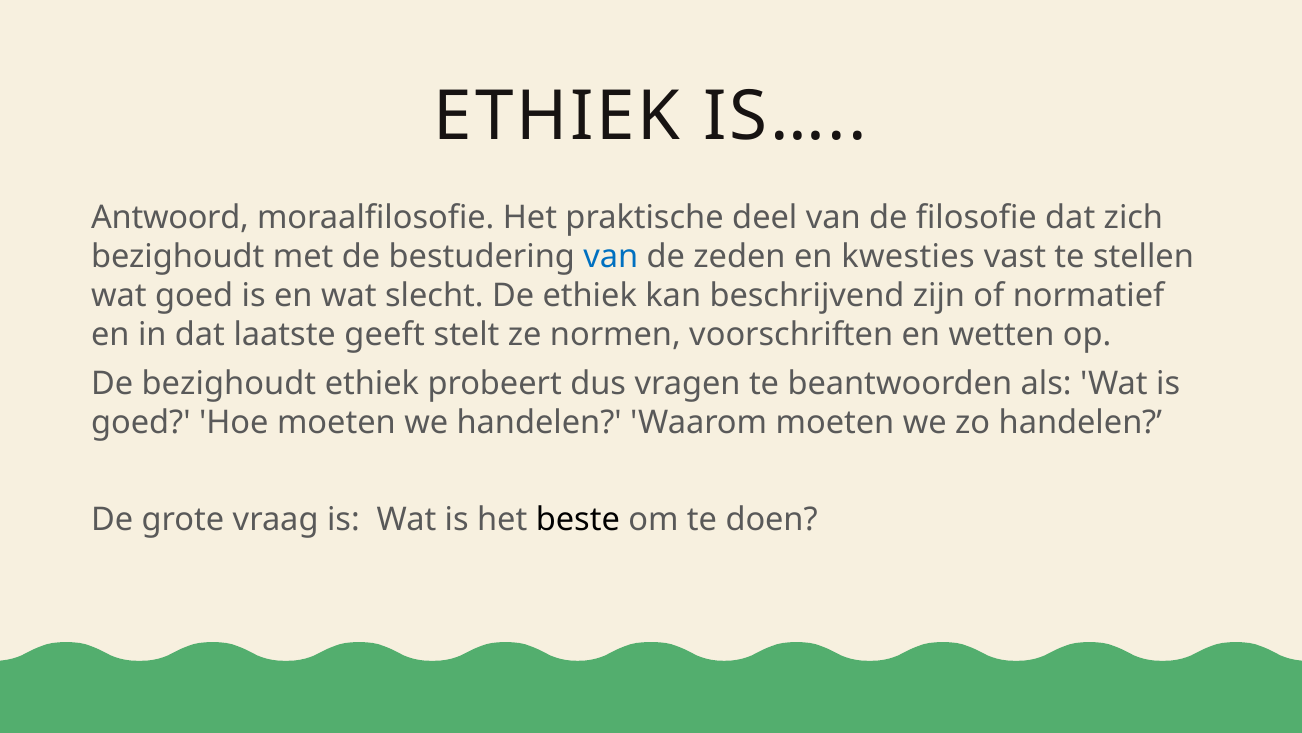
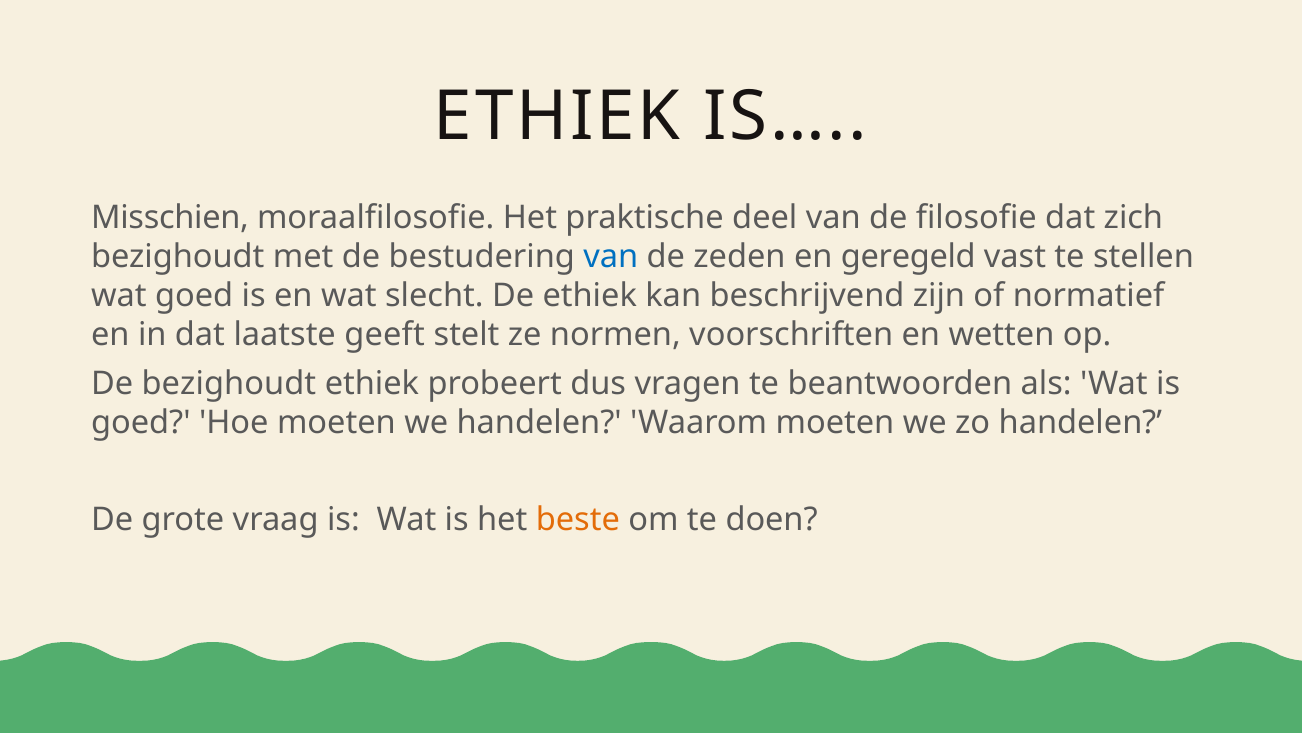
Antwoord: Antwoord -> Misschien (170, 217)
kwesties: kwesties -> geregeld (908, 256)
beste colour: black -> orange (578, 519)
